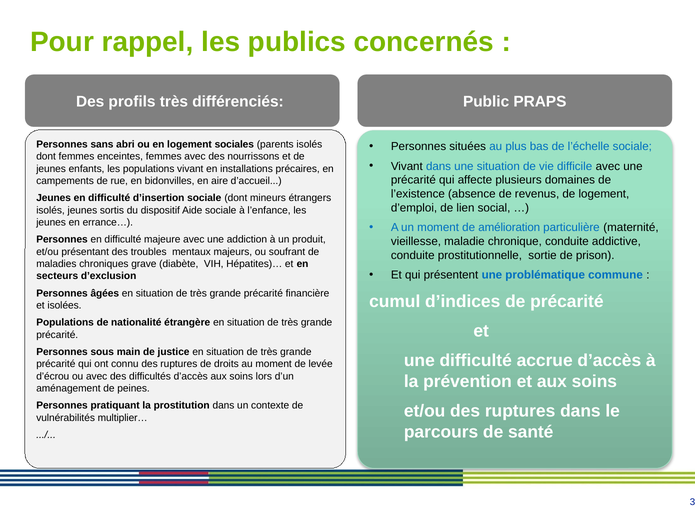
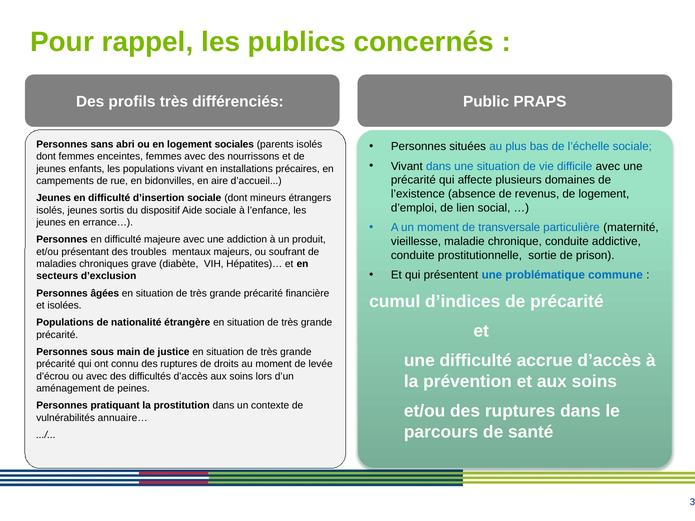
amélioration: amélioration -> transversale (509, 228)
multiplier…: multiplier… -> annuaire… (123, 418)
